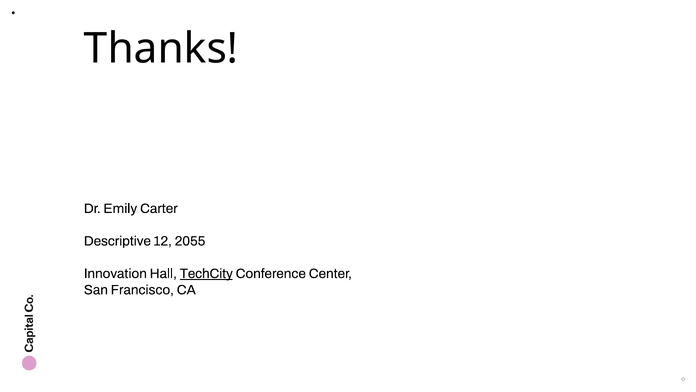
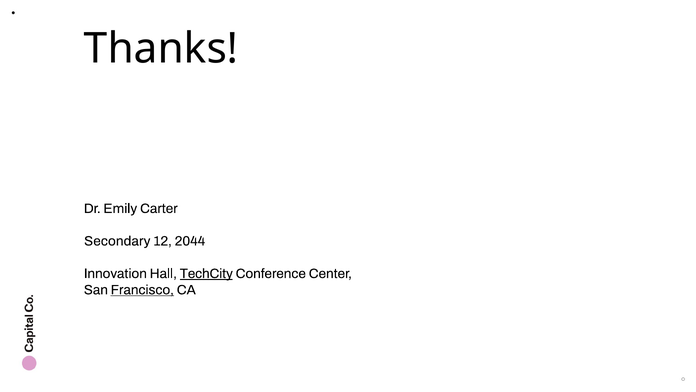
Descriptive: Descriptive -> Secondary (117, 241)
2055: 2055 -> 2044 (190, 241)
Francisco underline: none -> present (142, 289)
